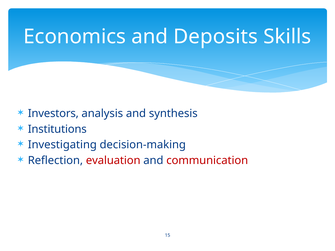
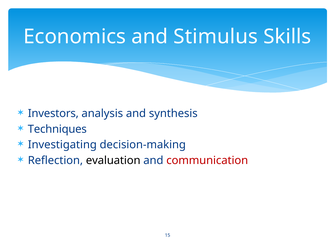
Deposits: Deposits -> Stimulus (216, 37)
Institutions: Institutions -> Techniques (57, 129)
evaluation colour: red -> black (113, 161)
